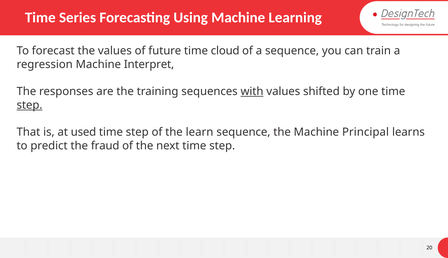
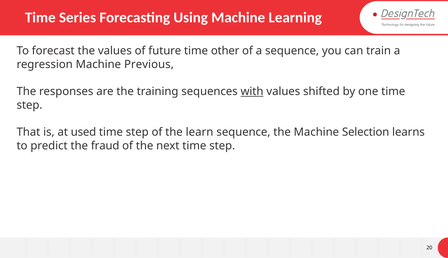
cloud: cloud -> other (225, 51)
Interpret: Interpret -> Previous (149, 64)
step underline: present -> none (30, 105)
Principal: Principal -> Selection (366, 132)
